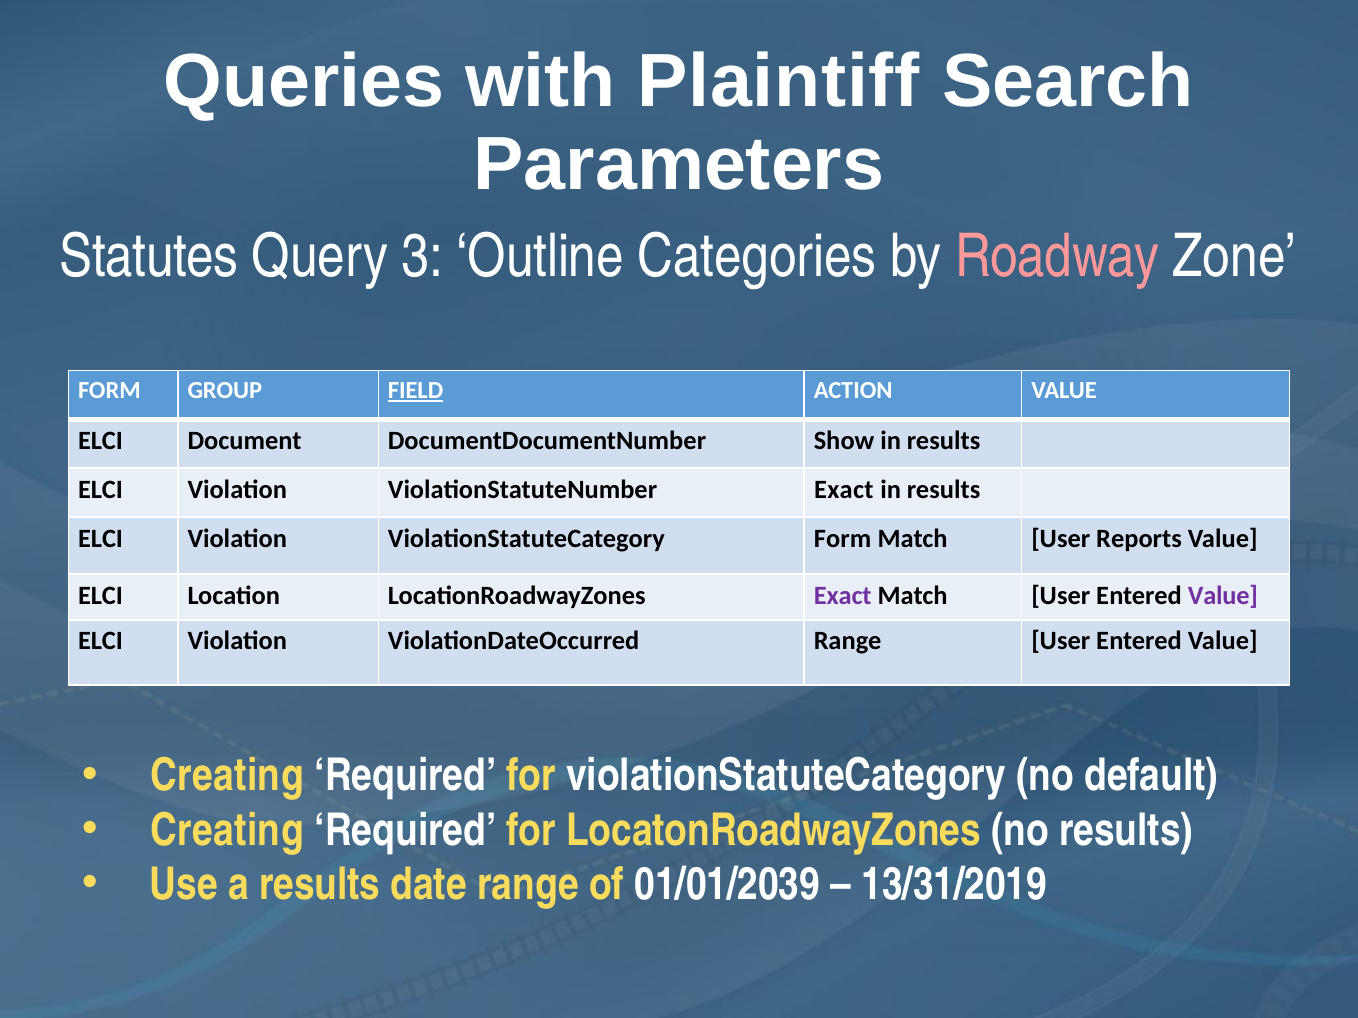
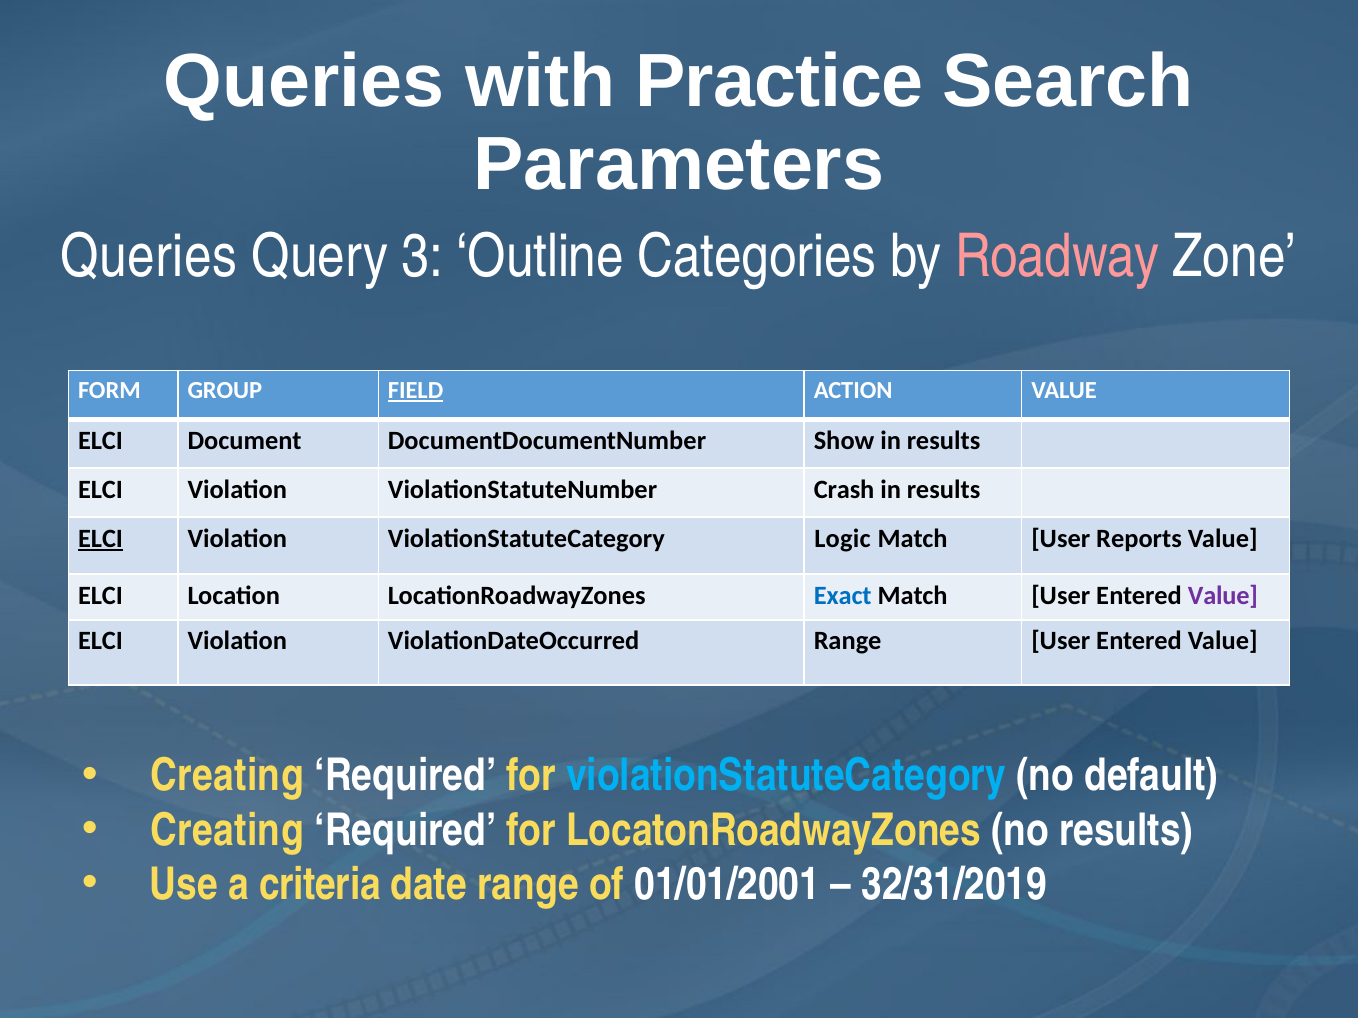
Plaintiff: Plaintiff -> Practice (779, 81)
Statutes: Statutes -> Queries (149, 257)
ViolationStatuteNumber Exact: Exact -> Crash (844, 490)
ELCI underline: none -> present (101, 539)
ViolationStatuteCategory Form: Form -> Logic (843, 539)
Exact colour: purple -> blue (843, 596)
violationStatuteCategory colour: white -> light blue (786, 776)
a results: results -> criteria (320, 885)
01/01/2039: 01/01/2039 -> 01/01/2001 (727, 885)
13/31/2019: 13/31/2019 -> 32/31/2019 (954, 885)
